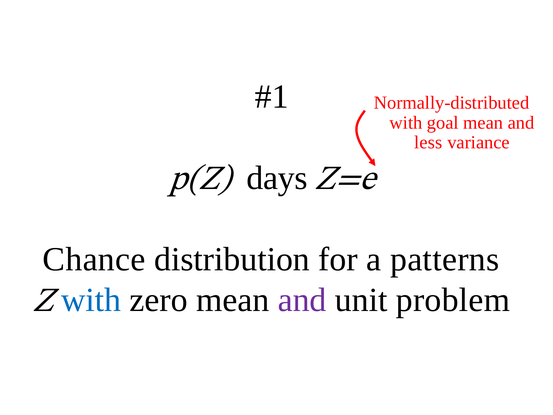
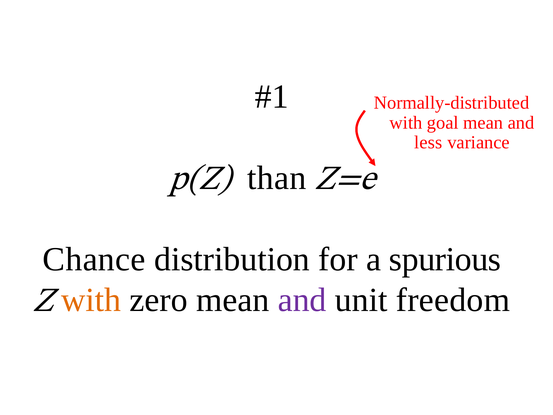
days: days -> than (277, 178)
patterns: patterns -> spurious (445, 259)
with colour: blue -> orange (91, 300)
problem: problem -> freedom (453, 300)
